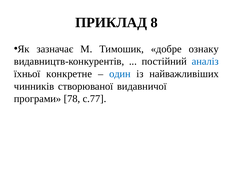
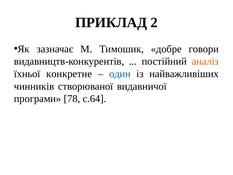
8: 8 -> 2 (154, 23)
ознаку: ознаку -> говори (204, 49)
аналіз colour: blue -> orange (205, 61)
с.77: с.77 -> с.64 (95, 99)
